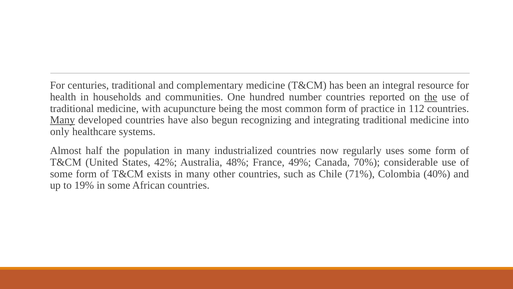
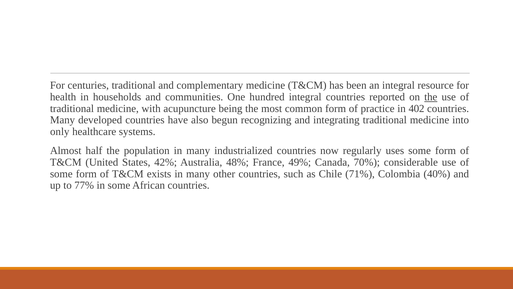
hundred number: number -> integral (305, 97)
112: 112 -> 402 (417, 108)
Many underline: present -> none (62, 120)
19%: 19% -> 77% (84, 185)
